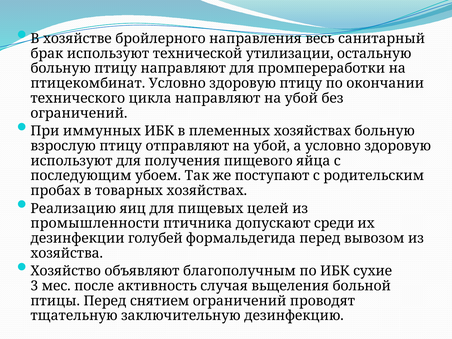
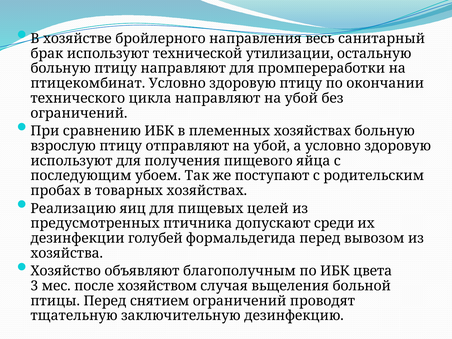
иммунных: иммунных -> сравнению (102, 131)
промышленности: промышленности -> предусмотренных (95, 223)
сухие: сухие -> цвета (373, 271)
активность: активность -> хозяйством (157, 286)
